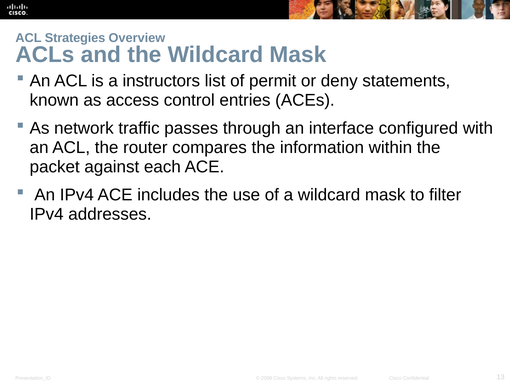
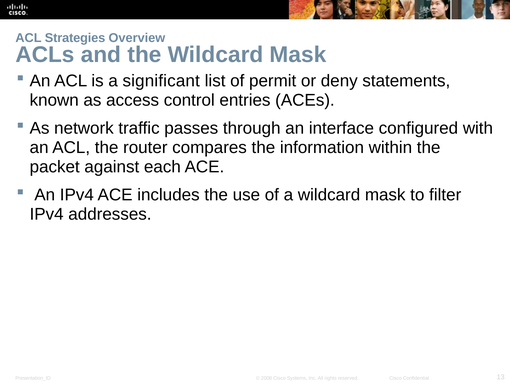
instructors: instructors -> significant (161, 81)
